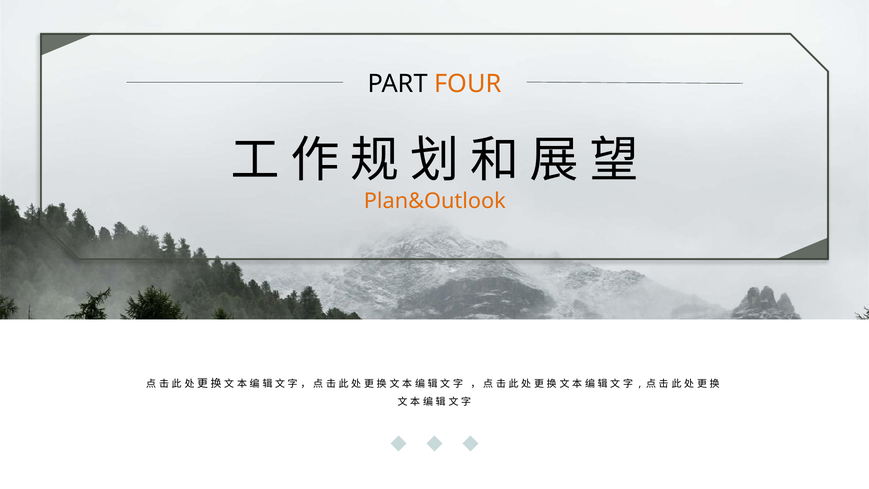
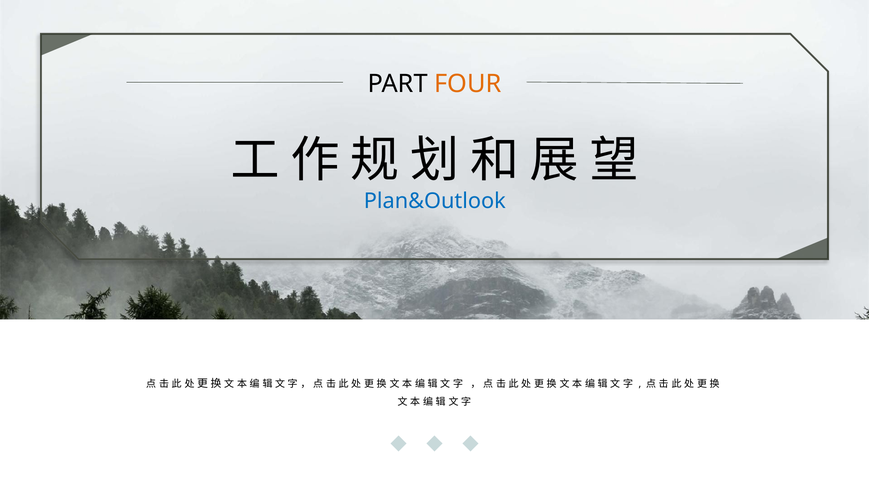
Plan&Outlook colour: orange -> blue (435, 201)
